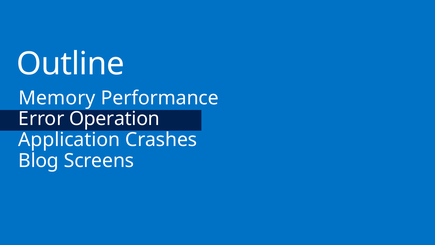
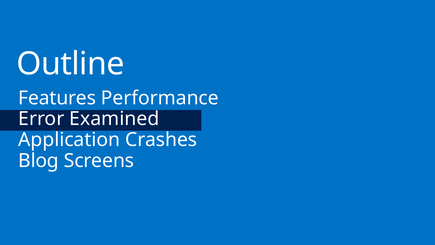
Memory: Memory -> Features (57, 98)
Operation: Operation -> Examined (114, 119)
